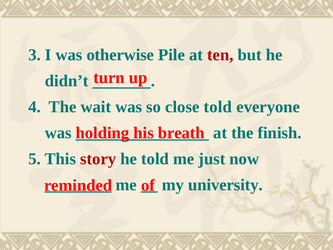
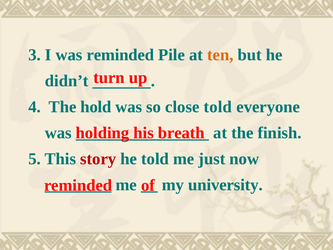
was otherwise: otherwise -> reminded (120, 55)
ten colour: red -> orange (220, 55)
wait: wait -> hold (96, 107)
